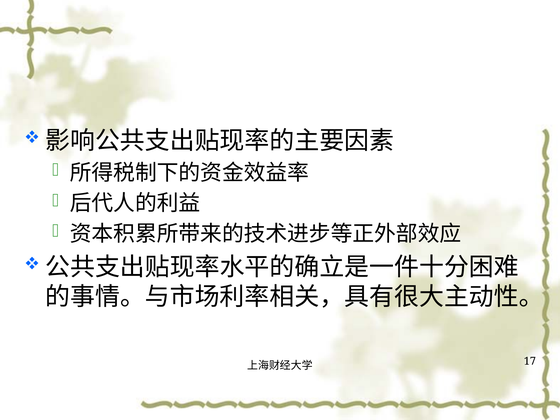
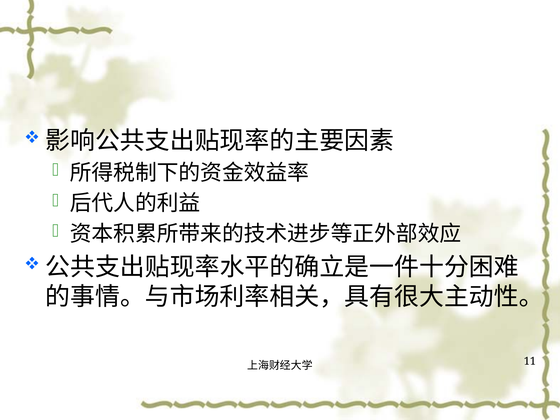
17: 17 -> 11 (530, 361)
